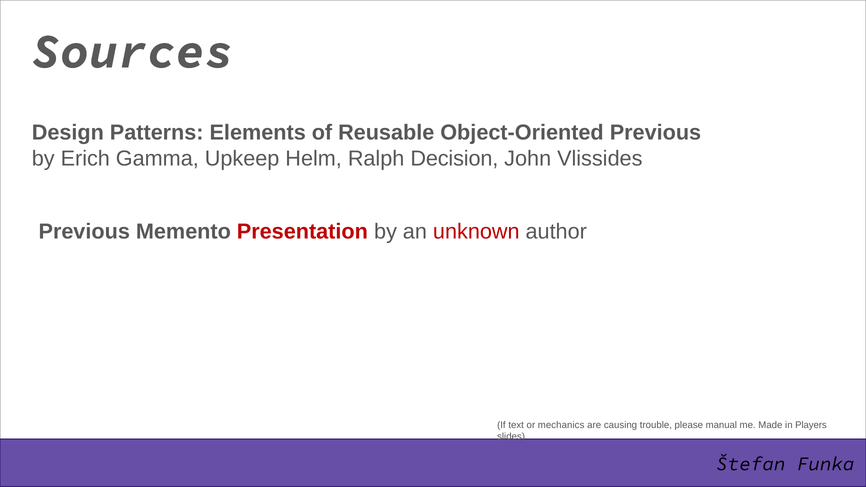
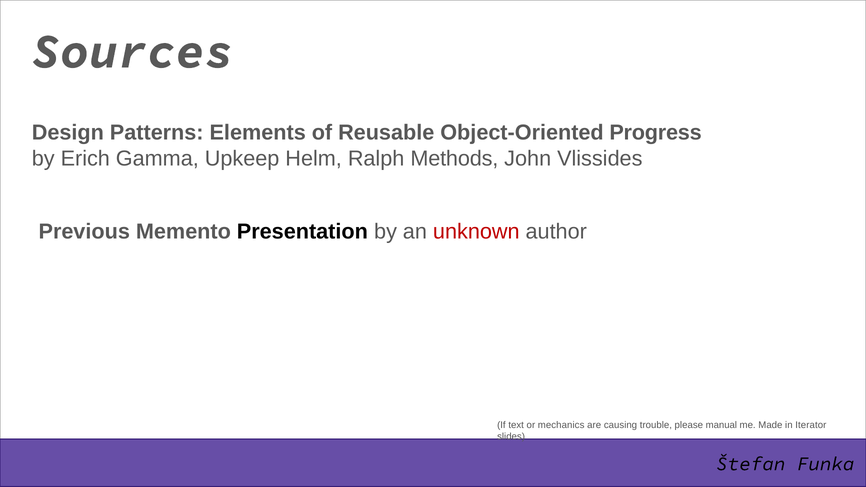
Object-Oriented Previous: Previous -> Progress (656, 133)
Decision: Decision -> Methods (454, 159)
Presentation colour: red -> black (302, 232)
Players: Players -> Iterator (811, 425)
